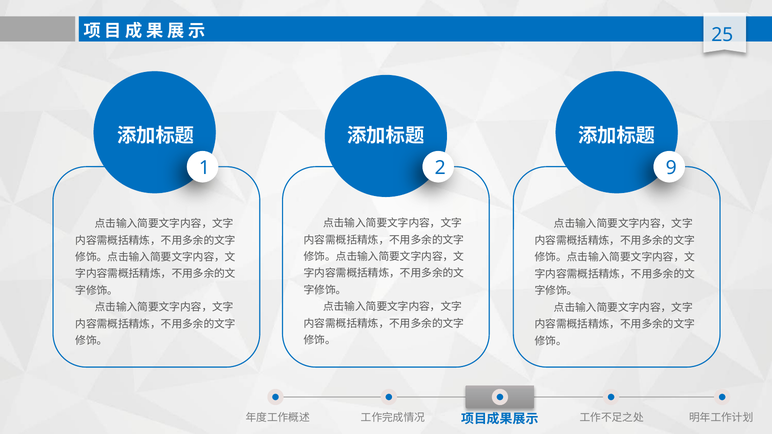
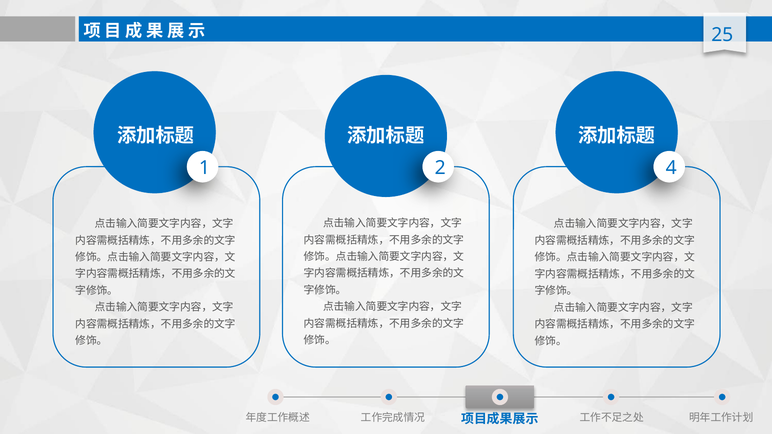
9: 9 -> 4 (671, 168)
